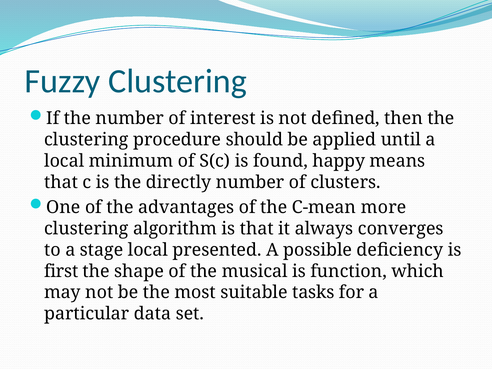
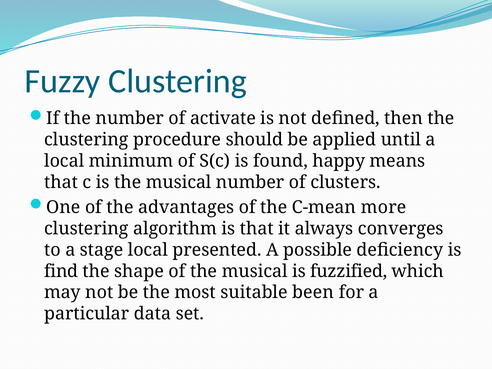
interest: interest -> activate (223, 118)
is the directly: directly -> musical (179, 182)
first: first -> find (61, 271)
function: function -> fuzzified (349, 271)
tasks: tasks -> been (313, 292)
